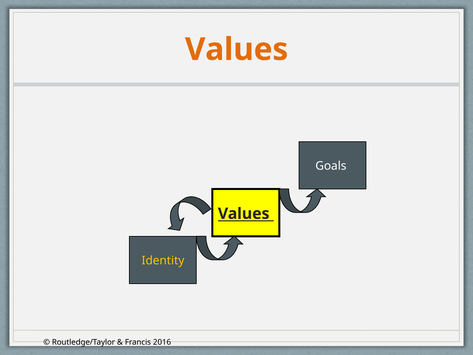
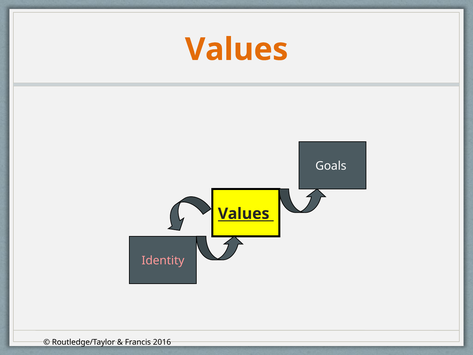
Identity colour: yellow -> pink (163, 261)
